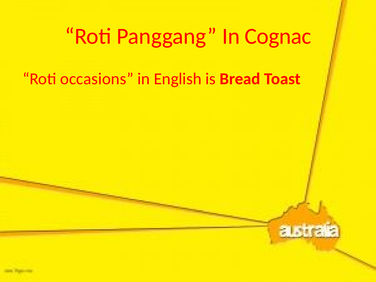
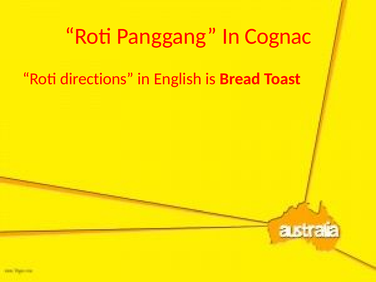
occasions: occasions -> directions (97, 79)
